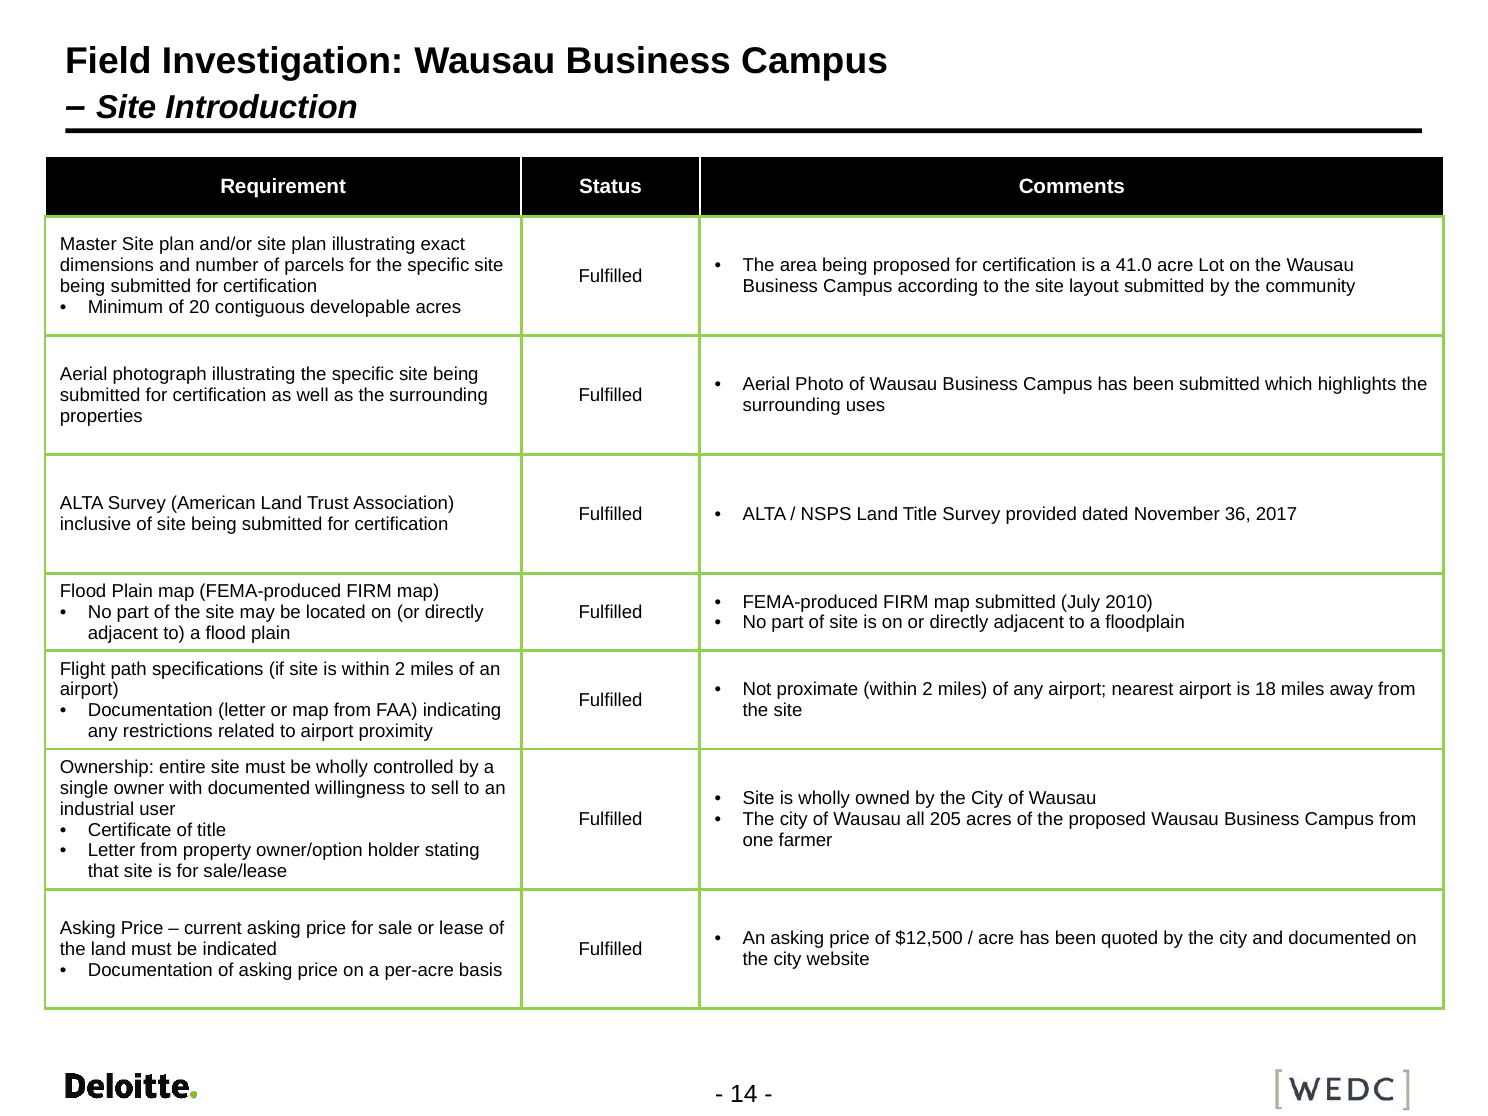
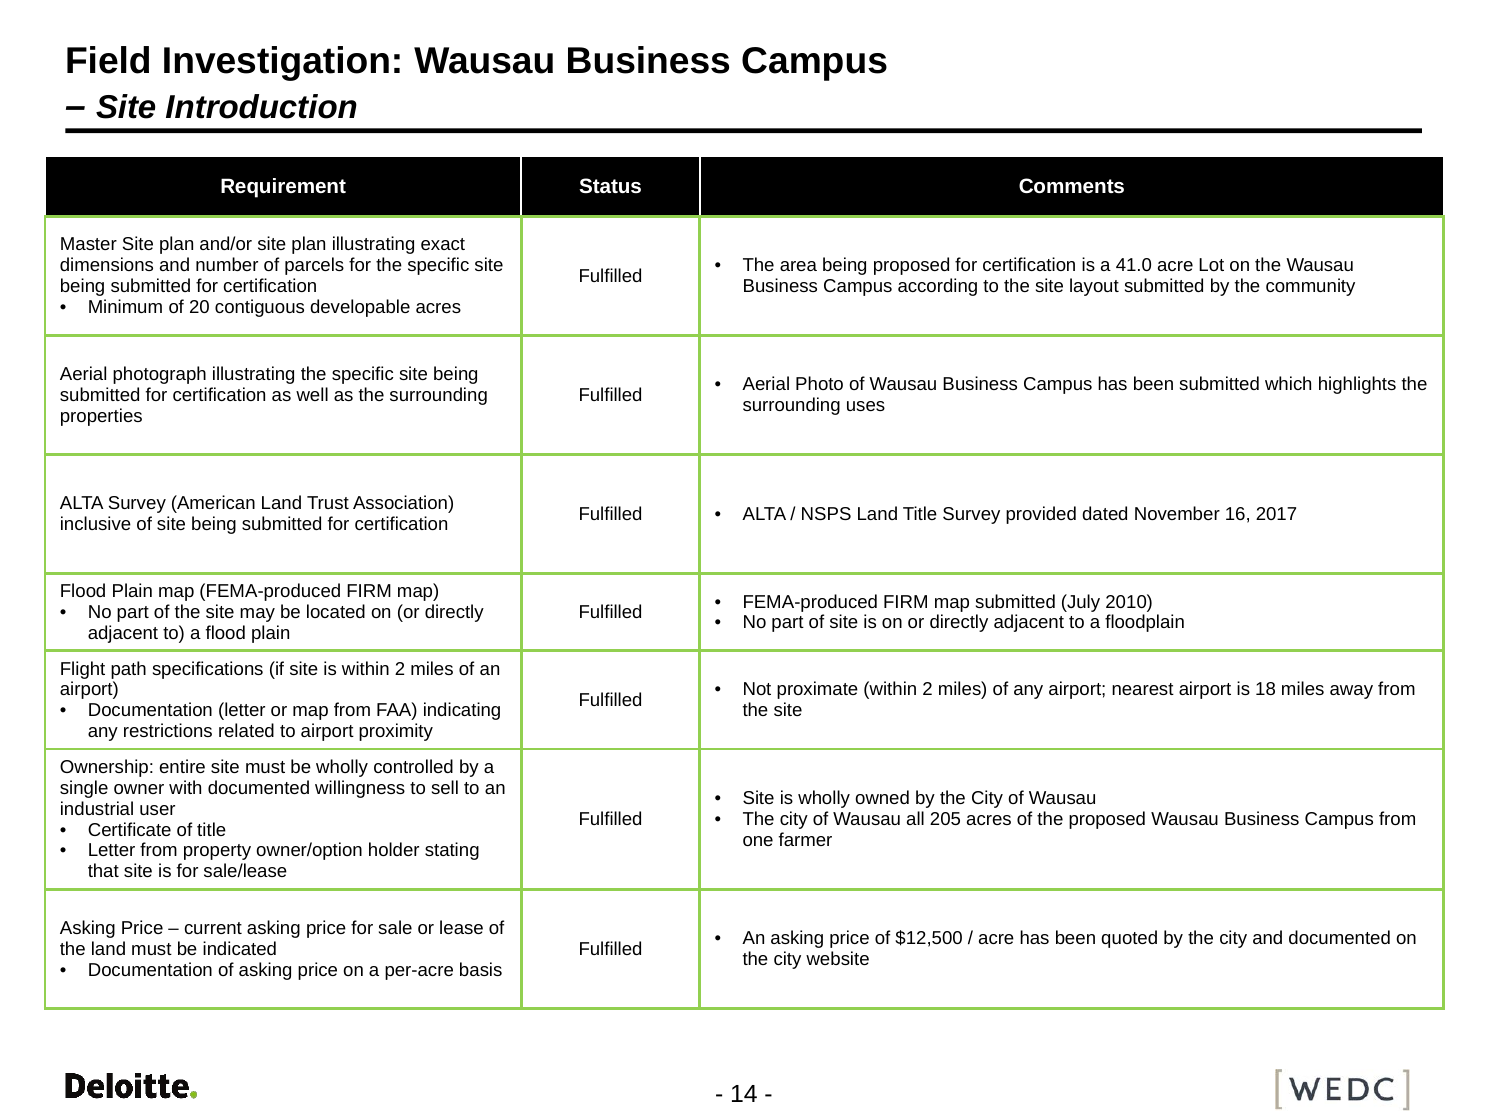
36: 36 -> 16 (1238, 514)
